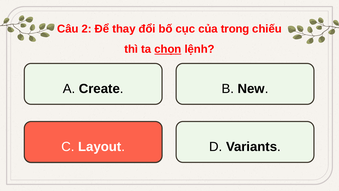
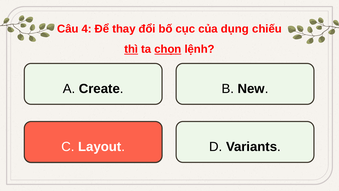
2: 2 -> 4 (87, 29)
trong: trong -> dụng (235, 29)
thì underline: none -> present (131, 49)
